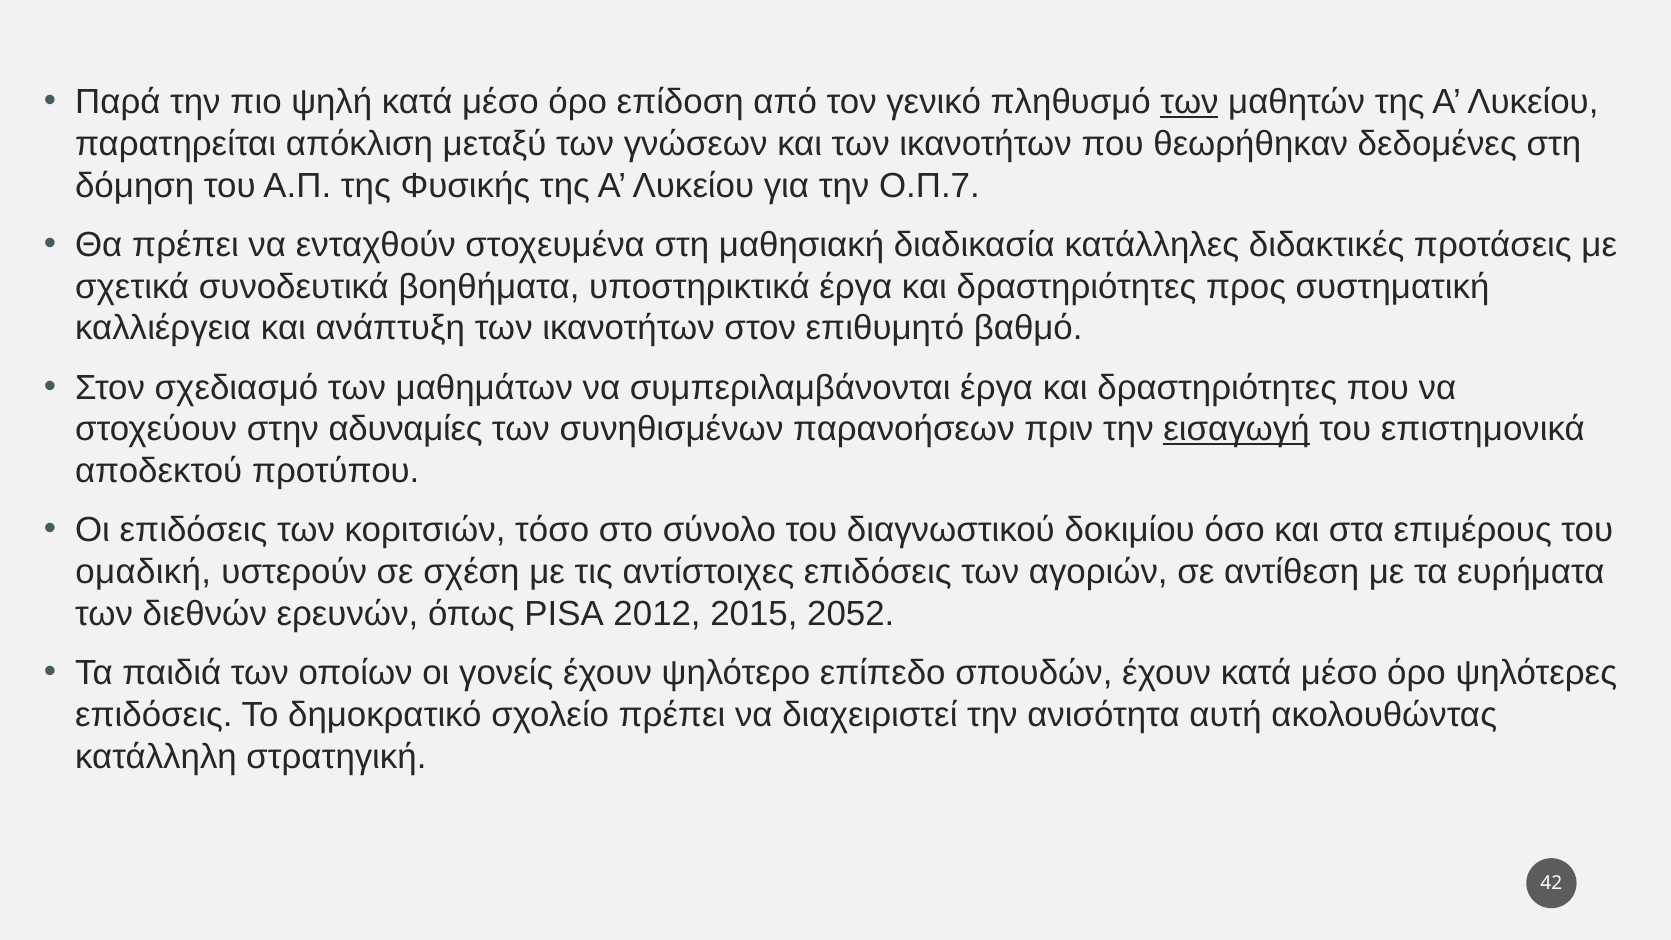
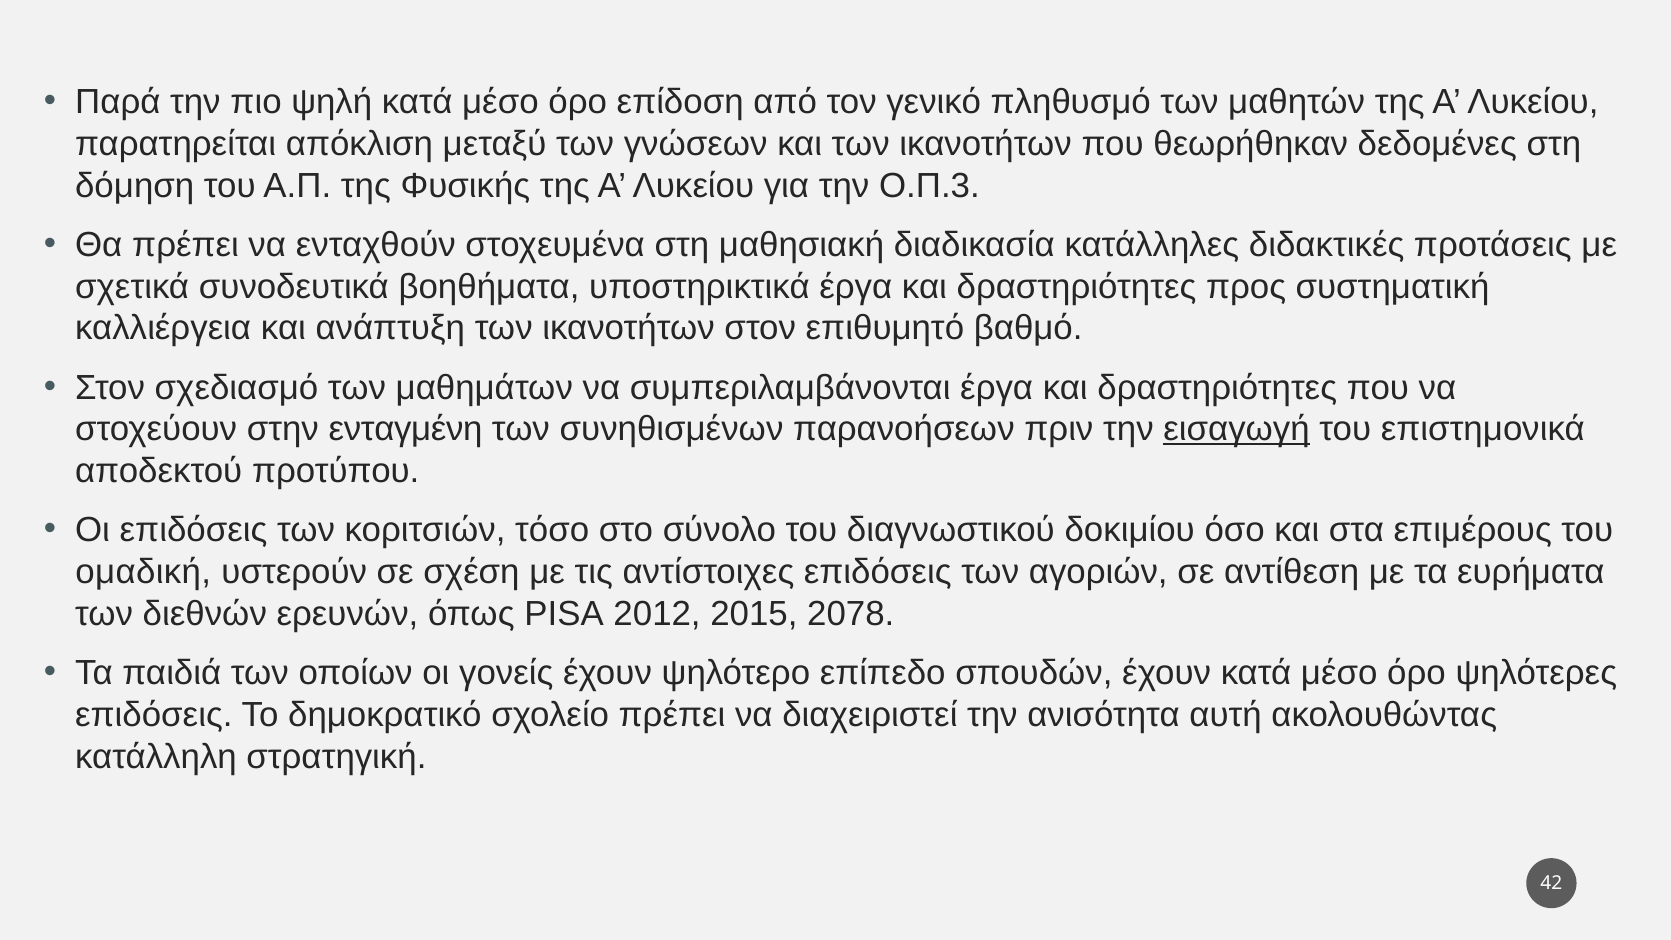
των underline: present -> none (1189, 102)
Ο.Π.7: Ο.Π.7 -> Ο.Π.3 (929, 186)
αδυναμίες: αδυναμίες -> ενταγμένη (406, 429)
2052: 2052 -> 2078 (851, 614)
